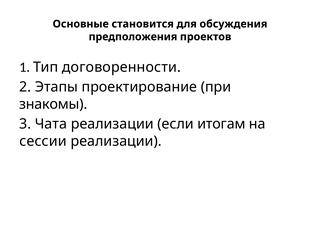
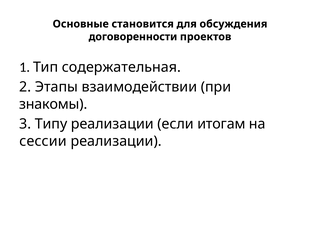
предположения: предположения -> договоренности (133, 37)
договоренности: договоренности -> содержательная (121, 67)
проектирование: проектирование -> взаимодействии (139, 87)
Чата: Чата -> Типу (51, 124)
